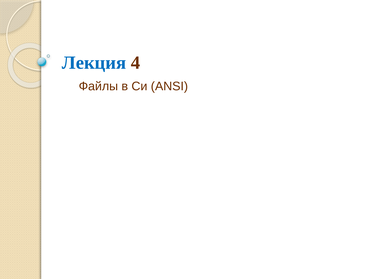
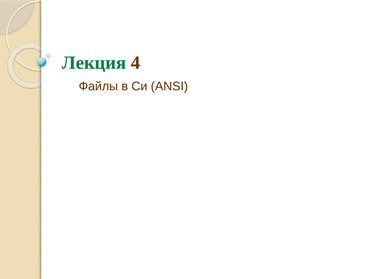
Лекция colour: blue -> green (94, 63)
